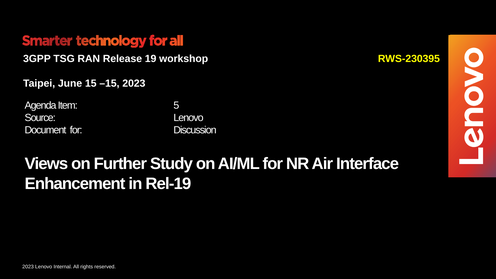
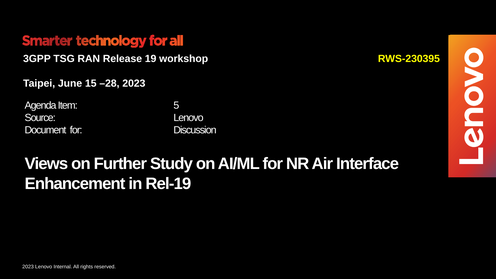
–15: –15 -> –28 (109, 84)
